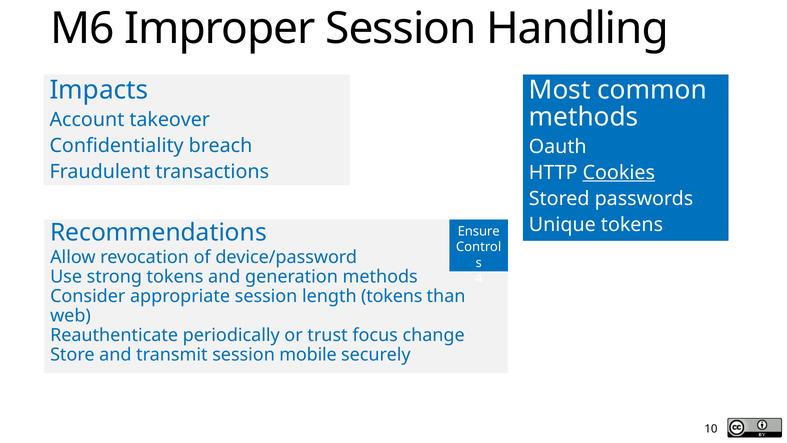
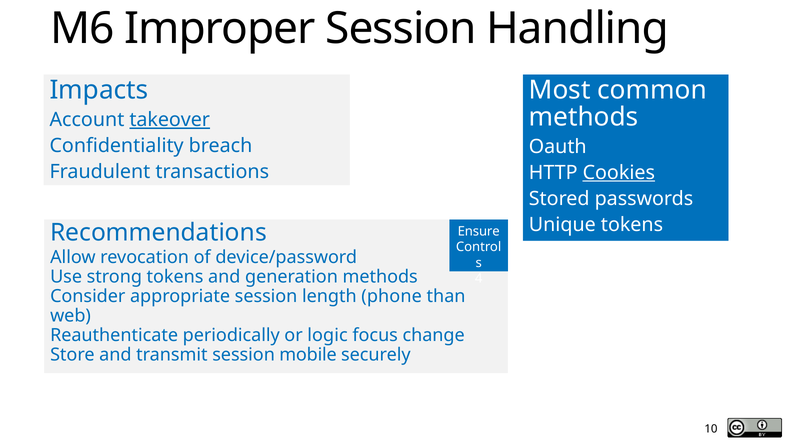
takeover underline: none -> present (170, 120)
length tokens: tokens -> phone (392, 296)
trust: trust -> logic (328, 335)
